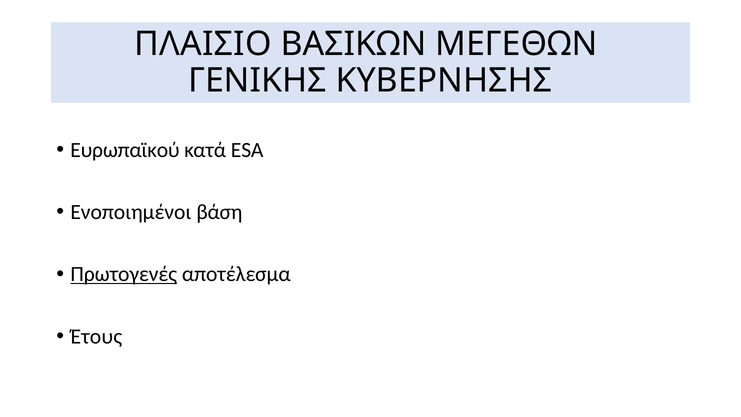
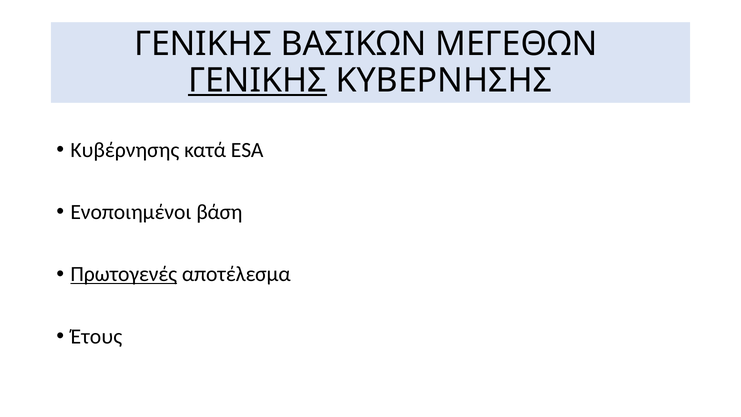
ΠΛΑΙΣΙΟ: ΠΛΑΙΣΙΟ -> ΓΕΝΙΚΗΣ (203, 44)
ΓΕΝΙΚΗΣ underline: none -> present (258, 81)
Ευρωπαϊκού: Ευρωπαϊκού -> Κυβέρνησης (125, 150)
